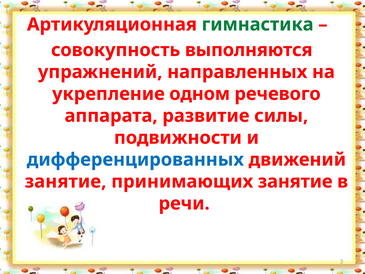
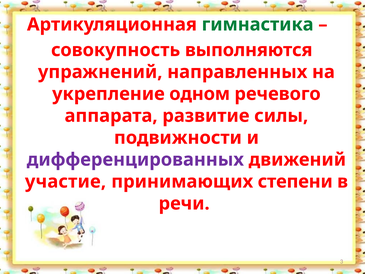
дифференцированных colour: blue -> purple (135, 160)
занятие: занятие -> участие (66, 181)
принимающих занятие: занятие -> степени (295, 181)
